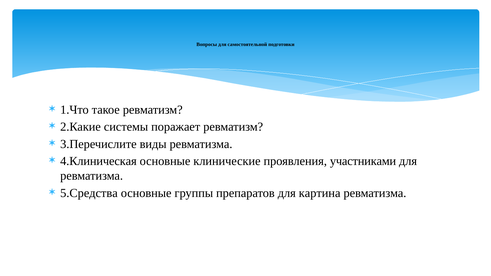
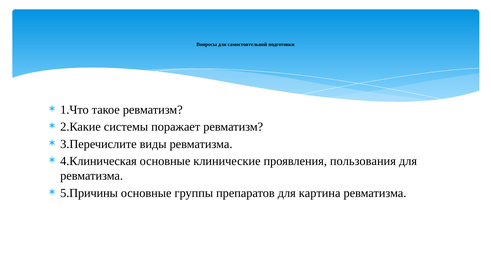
участниками: участниками -> пользования (363, 161)
5.Средства: 5.Средства -> 5.Причины (89, 193)
